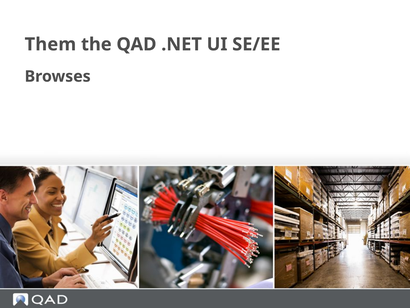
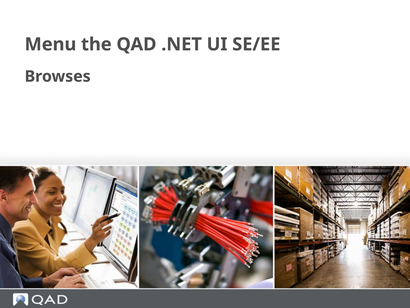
Them: Them -> Menu (50, 44)
